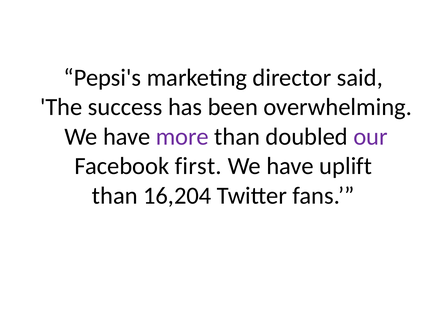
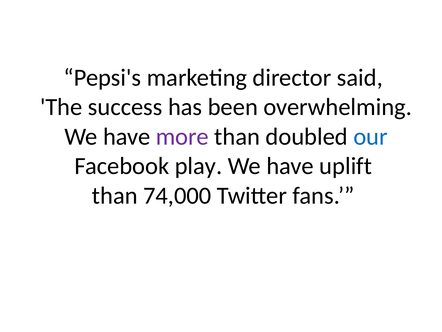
our colour: purple -> blue (370, 136)
first: first -> play (198, 166)
16,204: 16,204 -> 74,000 (177, 195)
